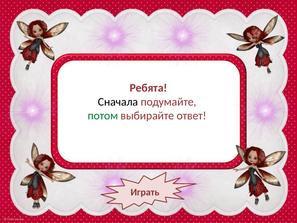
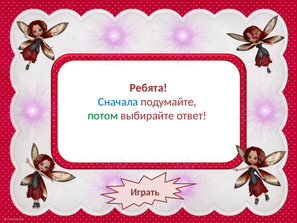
Сначала colour: black -> blue (118, 102)
